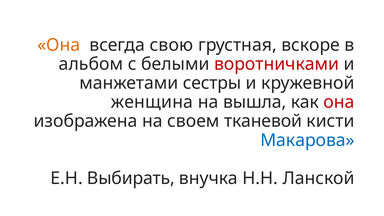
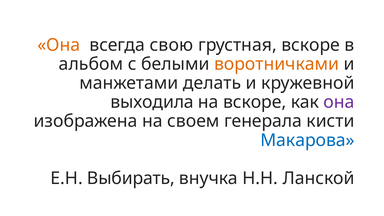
воротничками colour: red -> orange (276, 64)
сестры: сестры -> делать (212, 83)
женщина: женщина -> выходила (152, 102)
на вышла: вышла -> вскоре (255, 102)
она colour: red -> purple (339, 102)
тканевой: тканевой -> генерала (263, 121)
